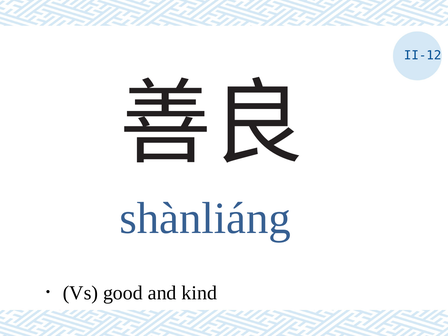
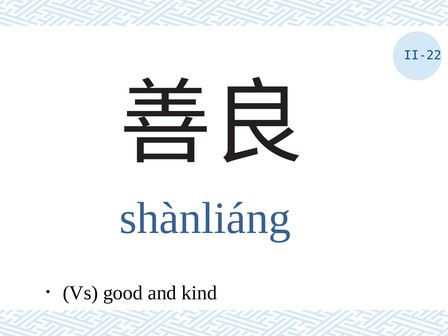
II-12: II-12 -> II-22 (423, 55)
